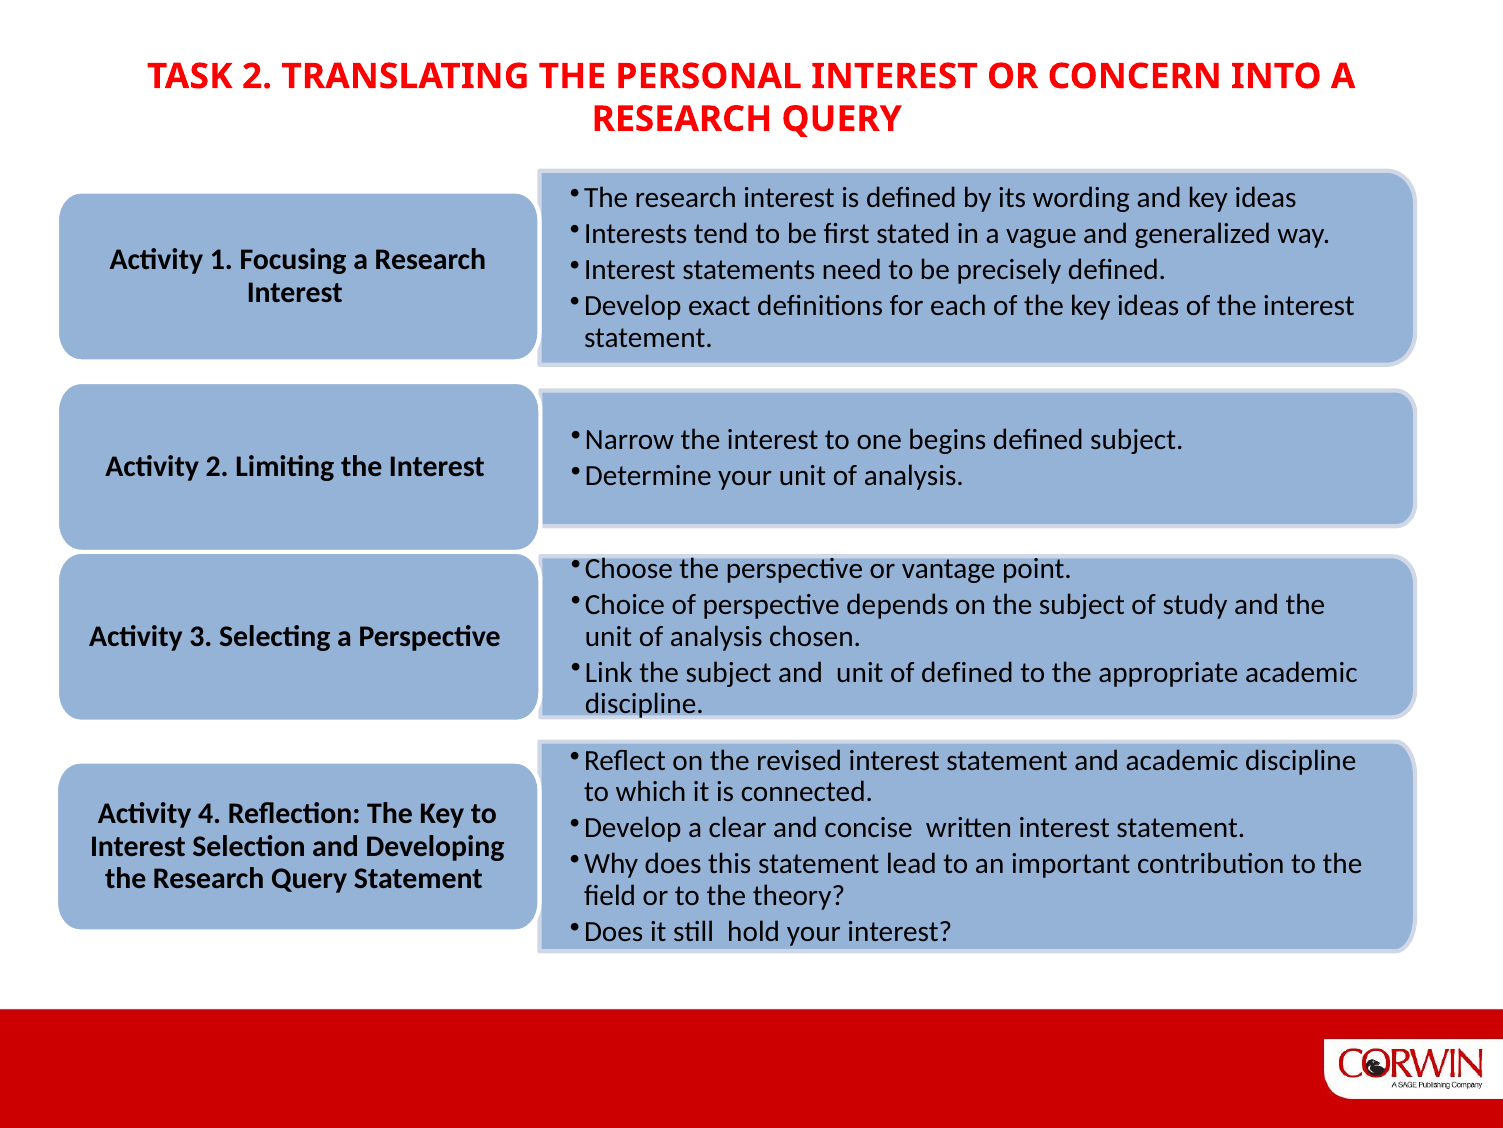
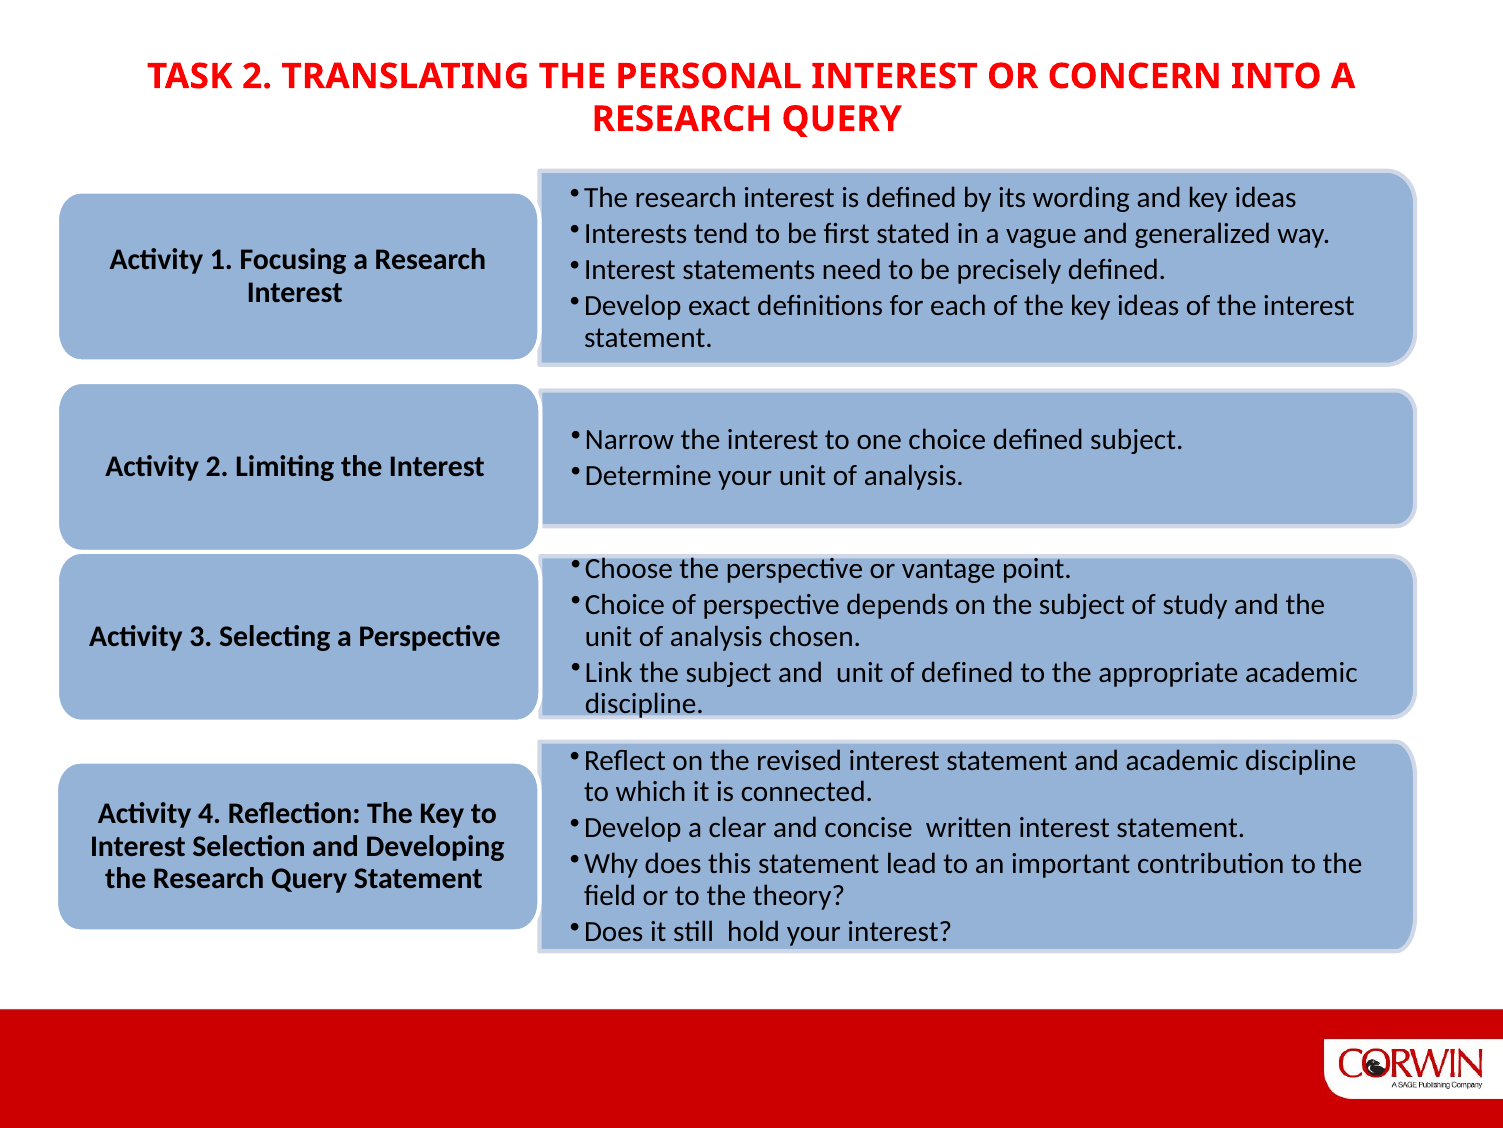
one begins: begins -> choice (947, 440)
